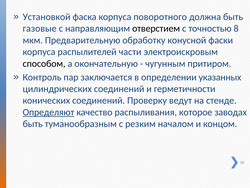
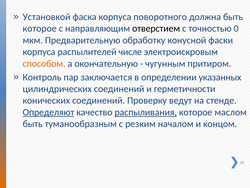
газовые: газовые -> которое (40, 28)
8: 8 -> 0 (236, 28)
части: части -> числе (130, 52)
способом colour: black -> orange (44, 63)
распыливания underline: none -> present (146, 112)
заводах: заводах -> маслом (231, 112)
